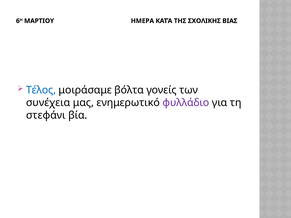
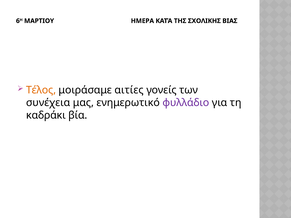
Τέλος colour: blue -> orange (41, 90)
βόλτα: βόλτα -> αιτίες (129, 90)
στεφάνι: στεφάνι -> καδράκι (46, 115)
